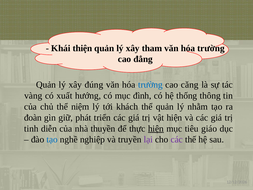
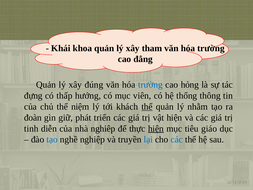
thiện: thiện -> khoa (82, 48)
căng: căng -> hỏng (190, 85)
vàng: vàng -> đựng (33, 96)
xuất: xuất -> thấp (64, 96)
đình: đình -> viên (142, 96)
thể underline: none -> present (147, 107)
thuyền: thuyền -> nghiêp (103, 128)
lại colour: purple -> blue (148, 139)
các colour: purple -> blue (177, 139)
